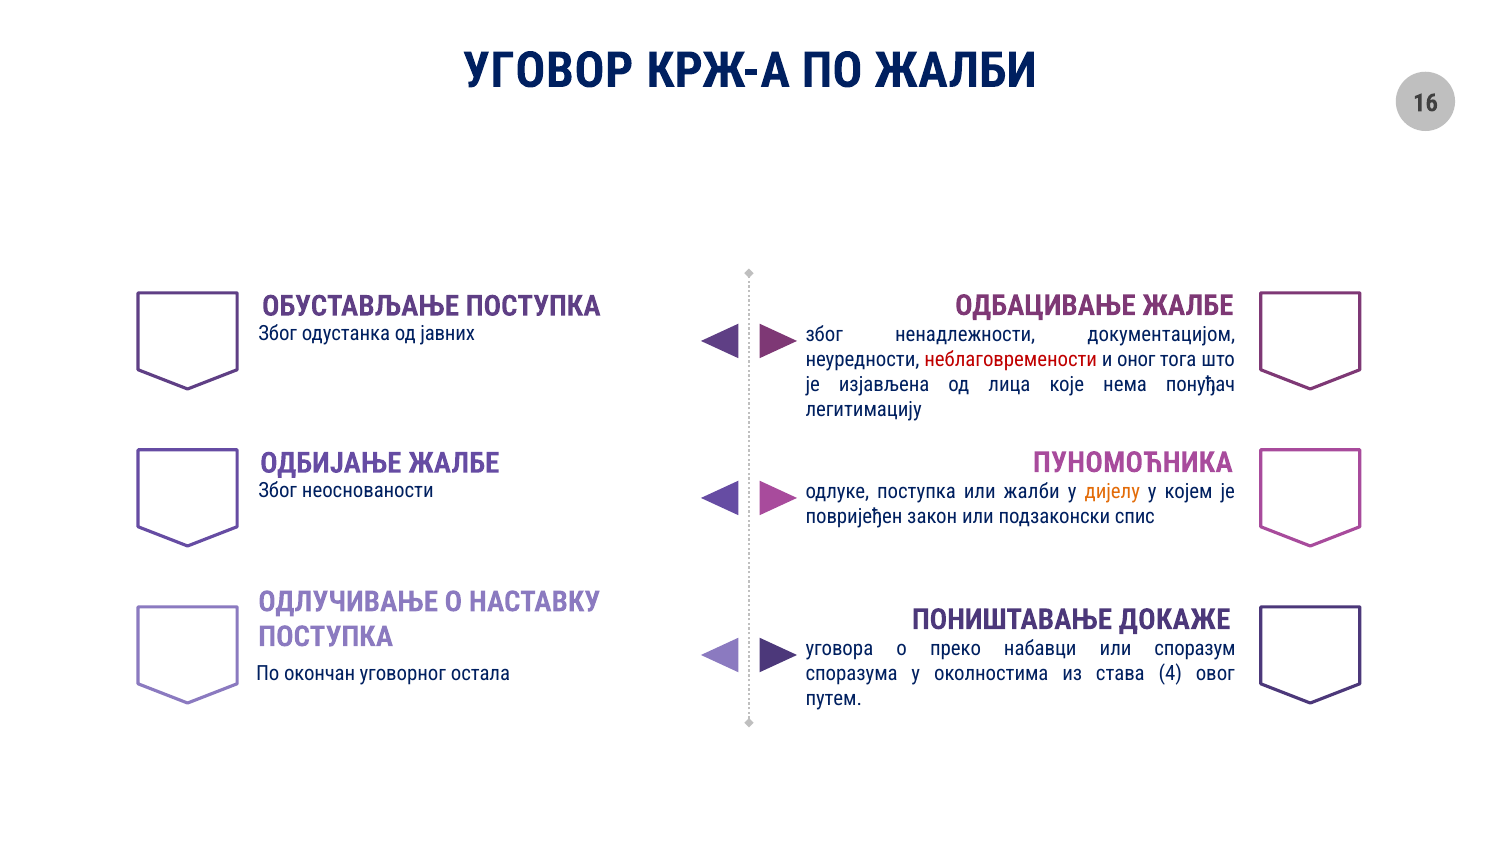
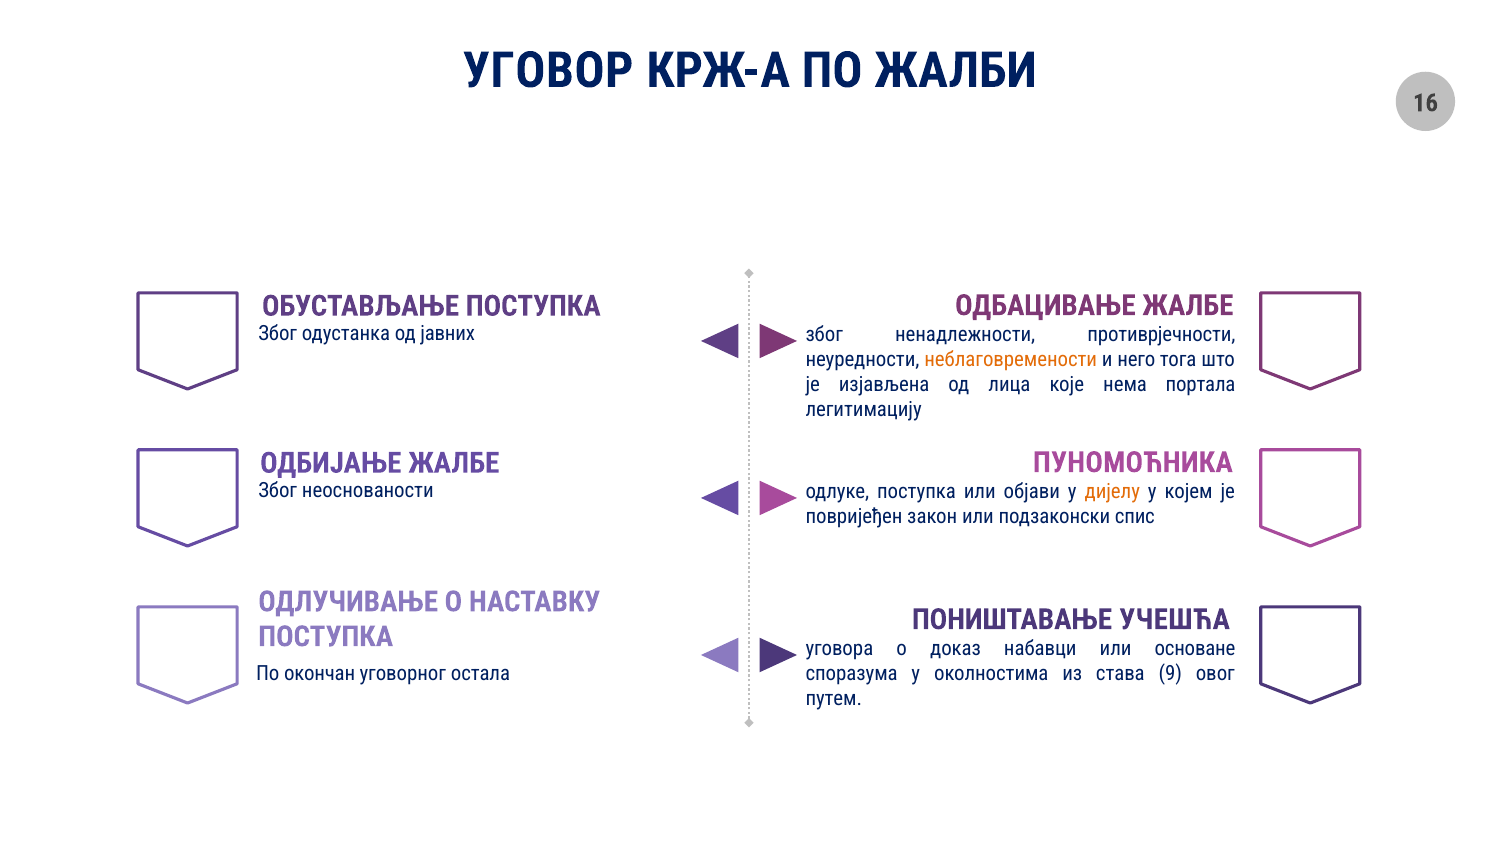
документацијом: документацијом -> противрјечности (1161, 335)
неблаговремености colour: red -> orange (1011, 360)
оног: оног -> него (1136, 360)
понуђач: понуђач -> портала (1201, 385)
или жалби: жалби -> објави (1032, 492)
ДОКАЖЕ: ДОКАЖЕ -> УЧЕШЋА (1175, 620)
преко: преко -> доказ (956, 649)
споразум: споразум -> основане (1195, 649)
става 4: 4 -> 9 (1170, 674)
